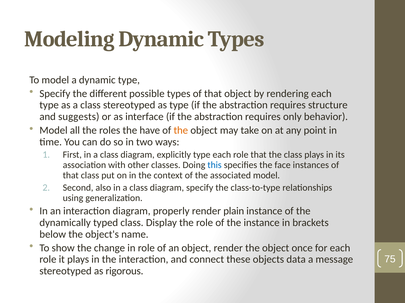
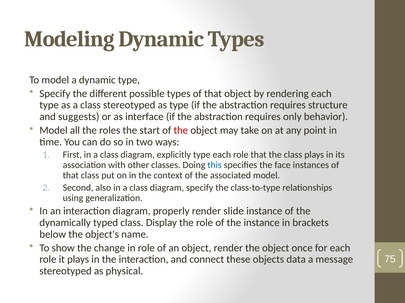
have: have -> start (150, 131)
the colour: orange -> red (181, 131)
plain: plain -> slide (234, 212)
rigorous: rigorous -> physical (124, 272)
